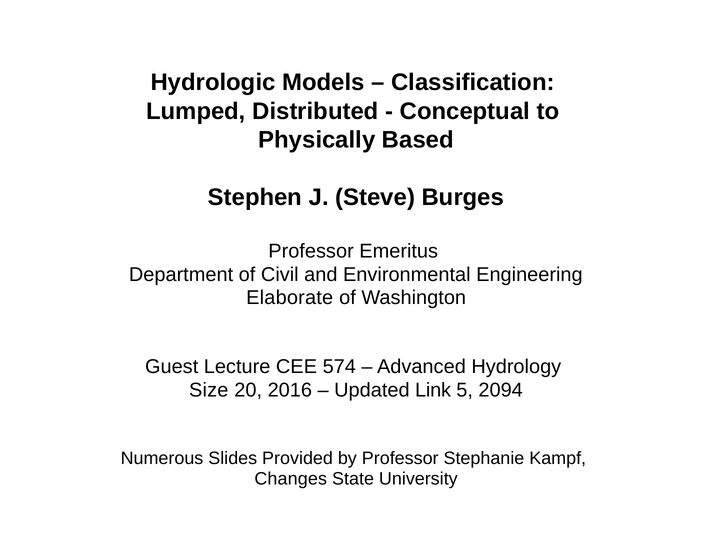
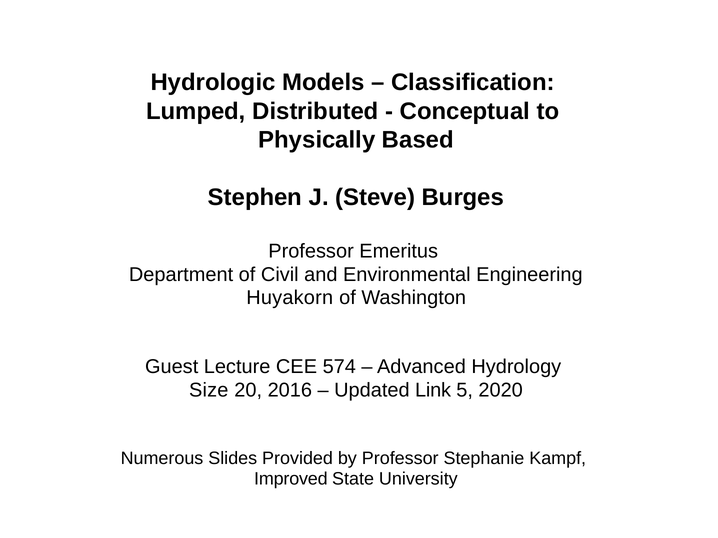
Elaborate: Elaborate -> Huyakorn (290, 298)
2094: 2094 -> 2020 (501, 390)
Changes: Changes -> Improved (291, 479)
